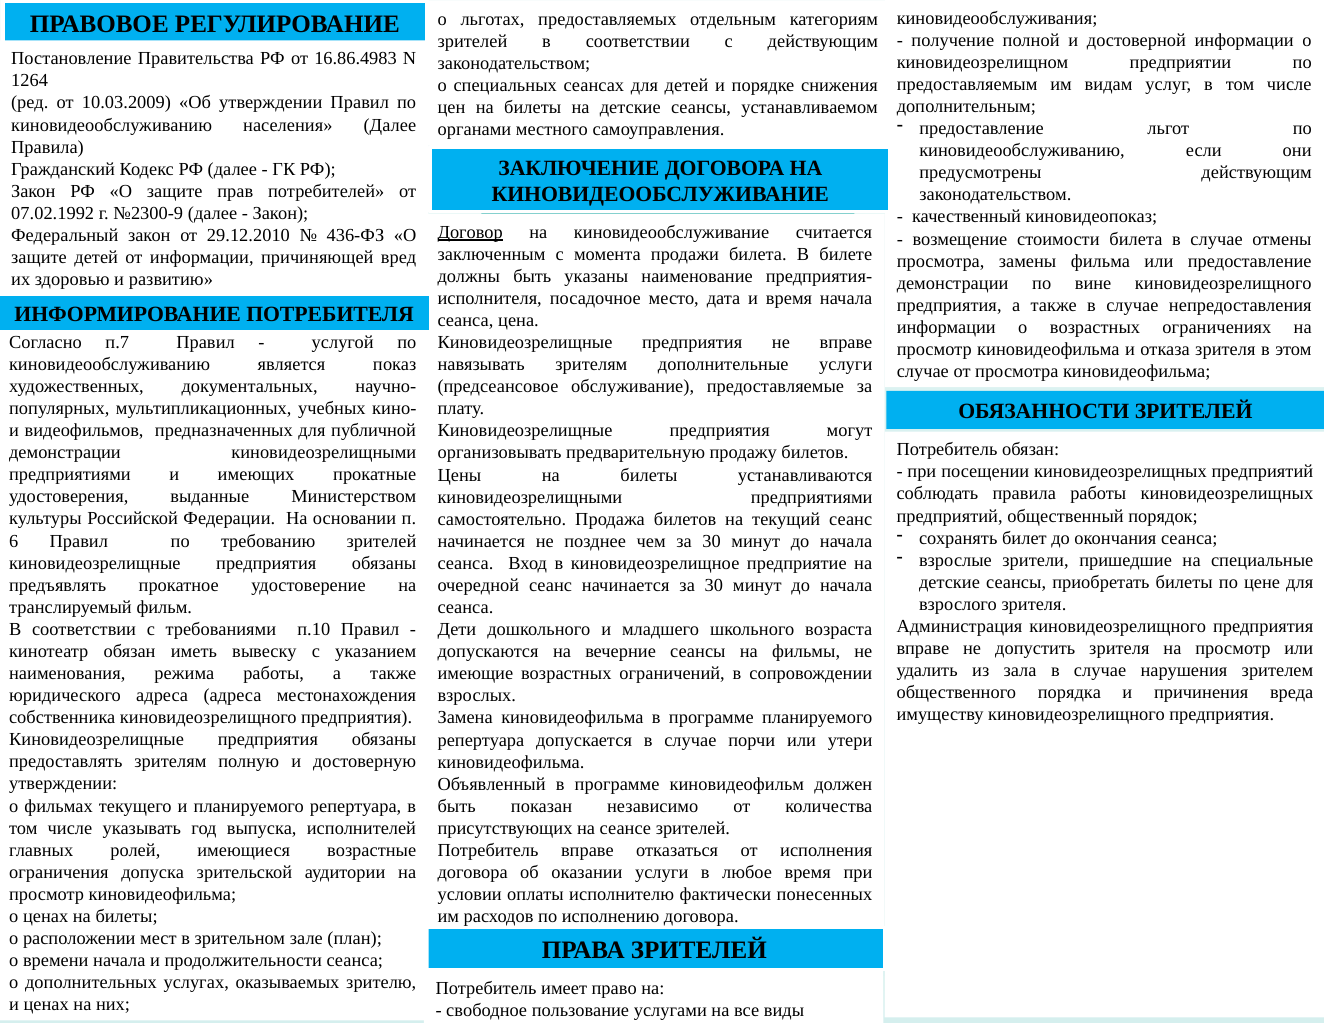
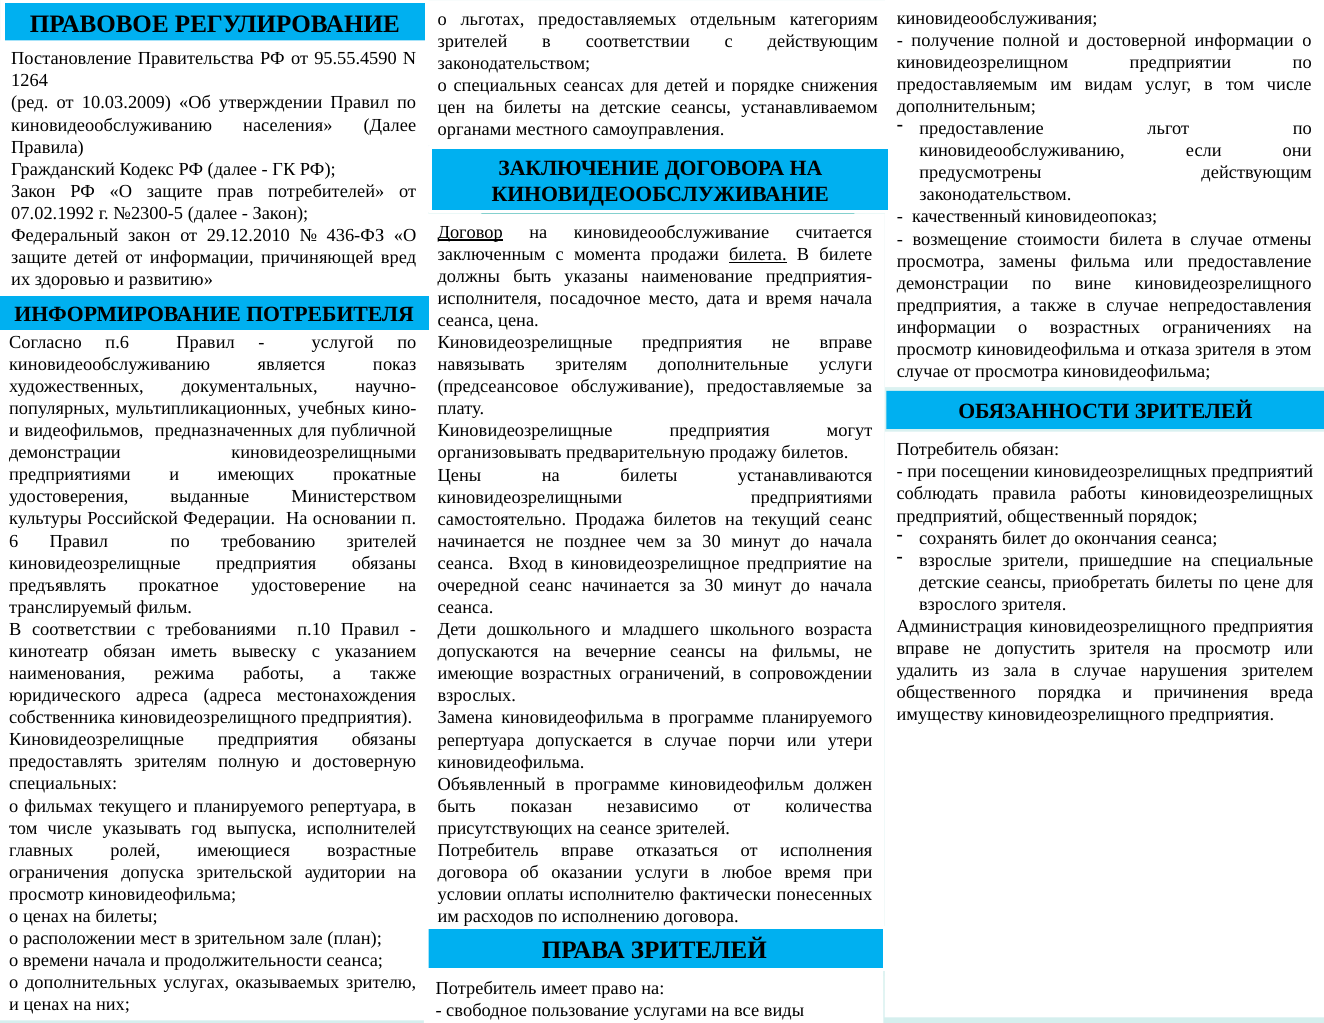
16.86.4983: 16.86.4983 -> 95.55.4590 (356, 59)
№2300-9: №2300-9 -> №2300-5 (148, 213)
билета underline: none -> present (758, 254)
п.7: п.7 -> п.6 (117, 342)
утверждении: утверждении -> специальных (63, 784)
